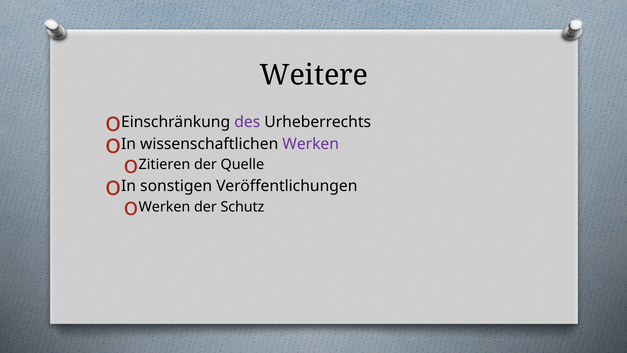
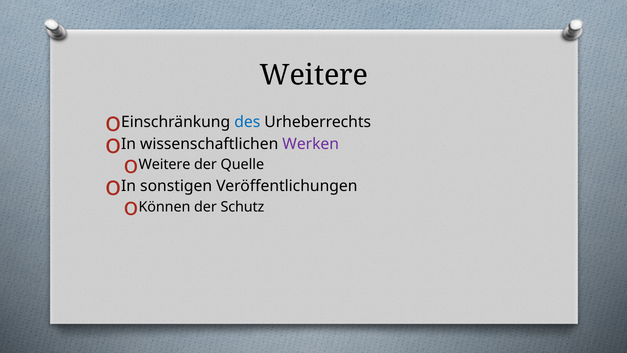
des colour: purple -> blue (247, 122)
Zitieren: Zitieren -> Weitere (164, 165)
Werken: Werken -> Können (164, 207)
